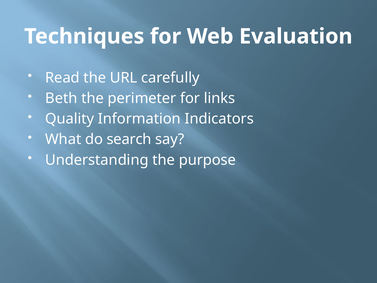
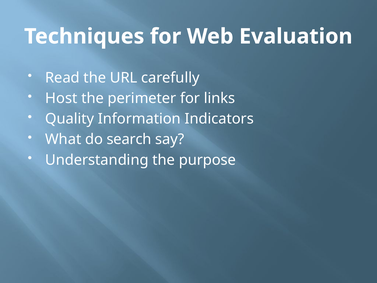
Beth: Beth -> Host (61, 98)
